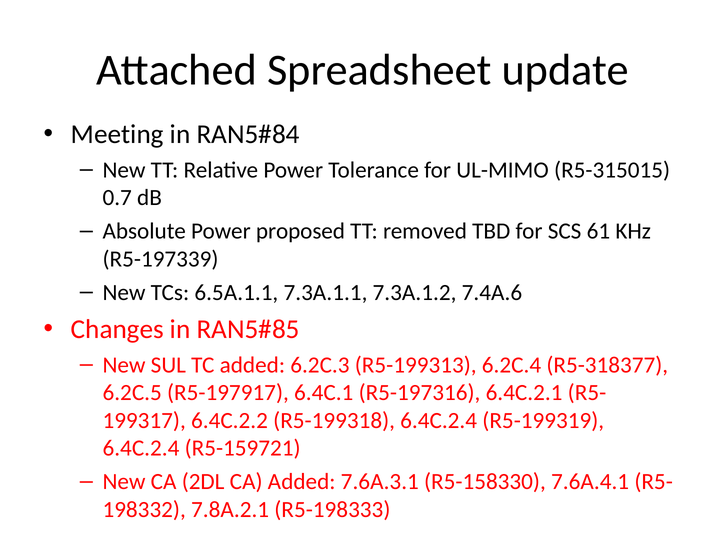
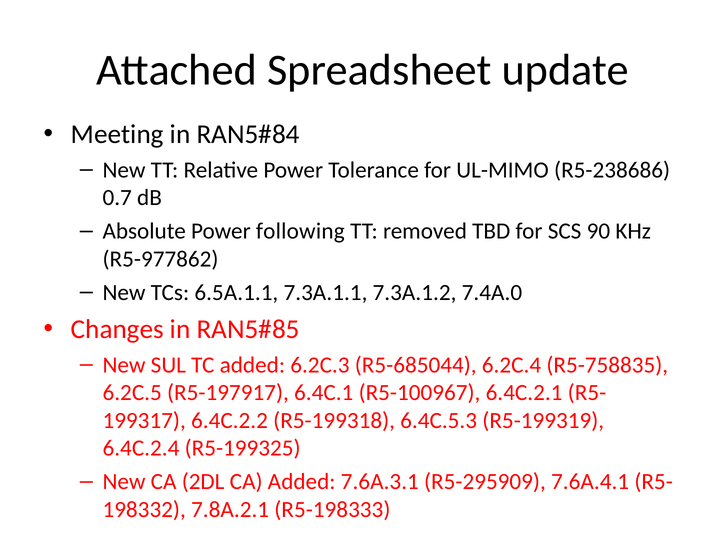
R5-315015: R5-315015 -> R5-238686 (612, 170)
proposed: proposed -> following (300, 231)
61: 61 -> 90 (598, 231)
R5-197339: R5-197339 -> R5-977862 (161, 259)
7.4A.6: 7.4A.6 -> 7.4A.0 (492, 293)
R5-199313: R5-199313 -> R5-685044 (416, 365)
R5-318377: R5-318377 -> R5-758835 (607, 365)
R5-197316: R5-197316 -> R5-100967 (419, 393)
R5-199318 6.4C.2.4: 6.4C.2.4 -> 6.4C.5.3 (439, 421)
R5-159721: R5-159721 -> R5-199325 (243, 449)
R5-158330: R5-158330 -> R5-295909 (485, 482)
